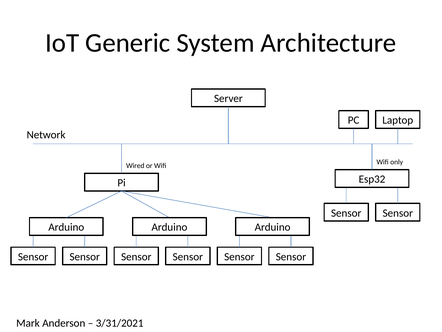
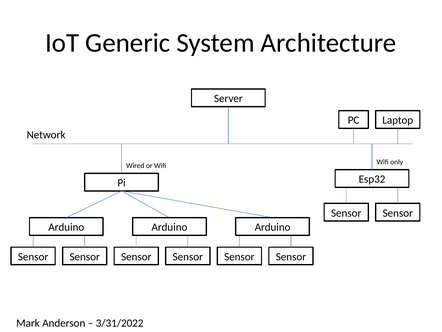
3/31/2021: 3/31/2021 -> 3/31/2022 (120, 323)
